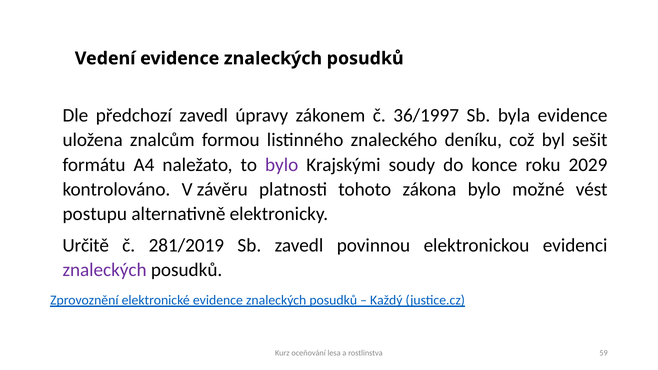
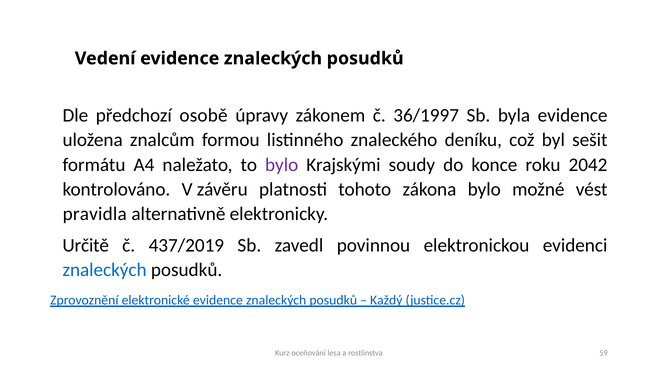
předchozí zavedl: zavedl -> osobě (204, 115)
2029: 2029 -> 2042 (588, 165)
postupu: postupu -> pravidla (95, 214)
281/2019: 281/2019 -> 437/2019 (186, 246)
znaleckých colour: purple -> blue (105, 270)
